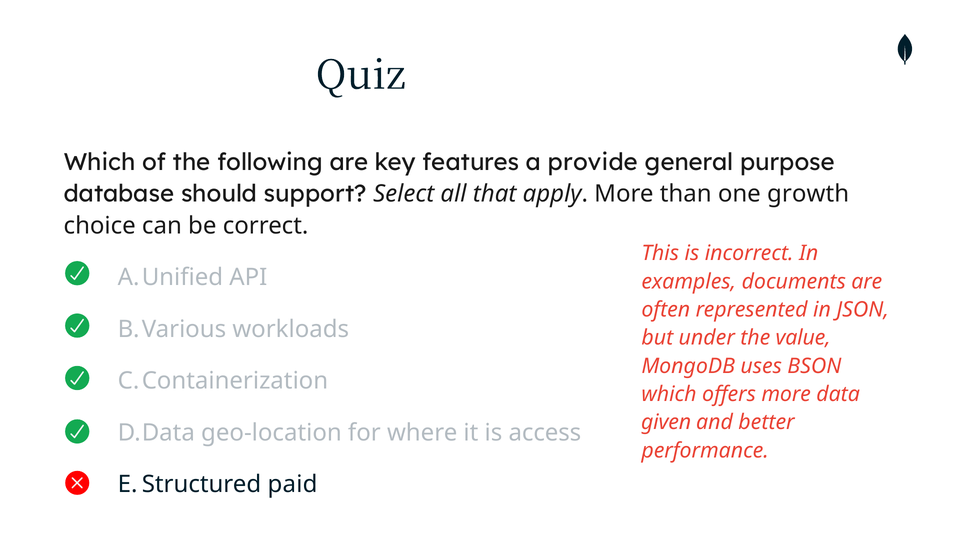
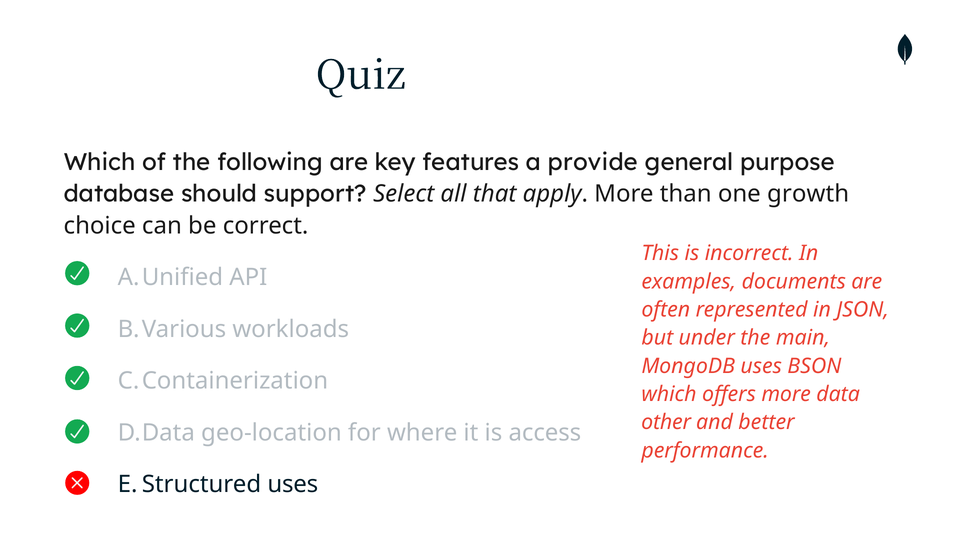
value: value -> main (803, 338)
given: given -> other (666, 423)
paid: paid -> uses (293, 485)
